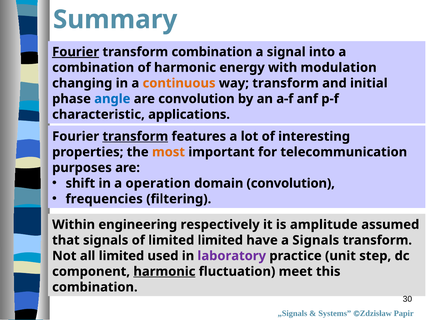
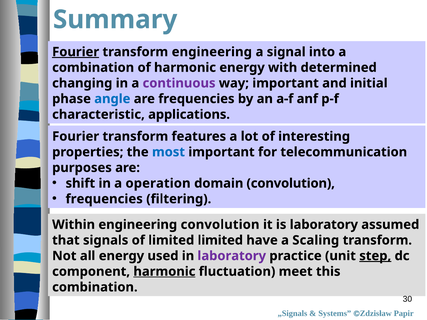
transform combination: combination -> engineering (212, 52)
modulation: modulation -> determined (339, 68)
continuous colour: orange -> purple (179, 83)
way transform: transform -> important (286, 83)
are convolution: convolution -> frequencies (196, 99)
transform underline: present -> none (135, 137)
most colour: orange -> blue (168, 152)
engineering respectively: respectively -> convolution (220, 225)
is amplitude: amplitude -> laboratory (324, 225)
a Signals: Signals -> Scaling (316, 240)
all limited: limited -> energy (121, 256)
step underline: none -> present (375, 256)
